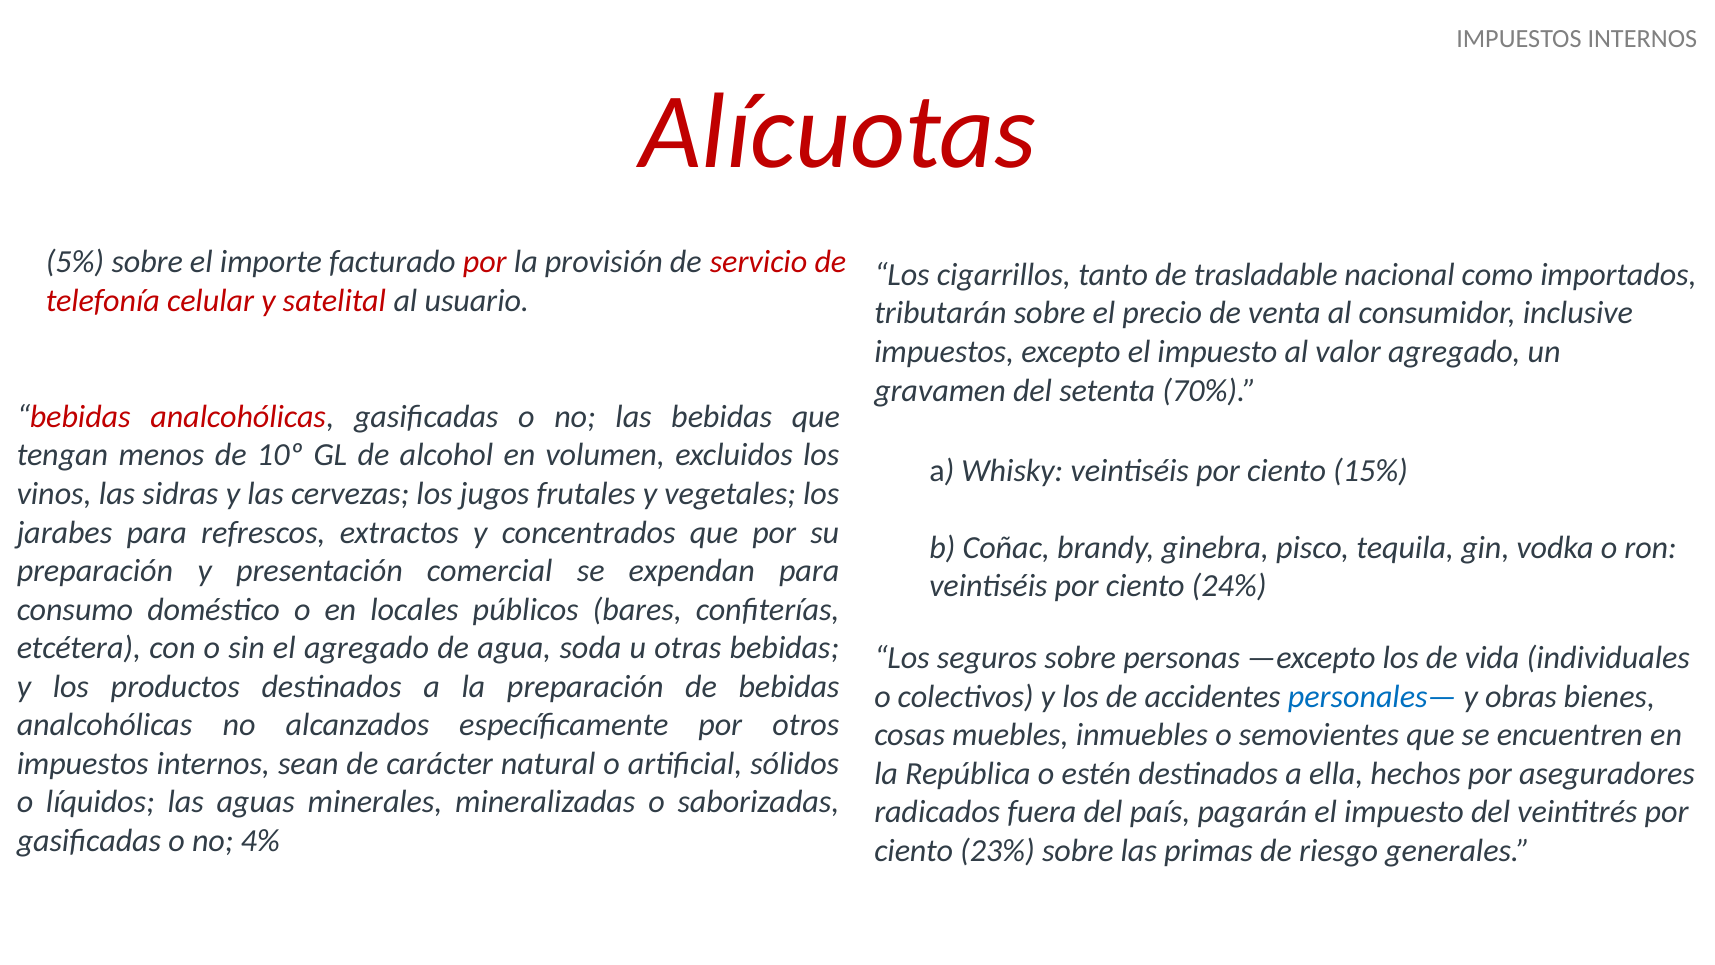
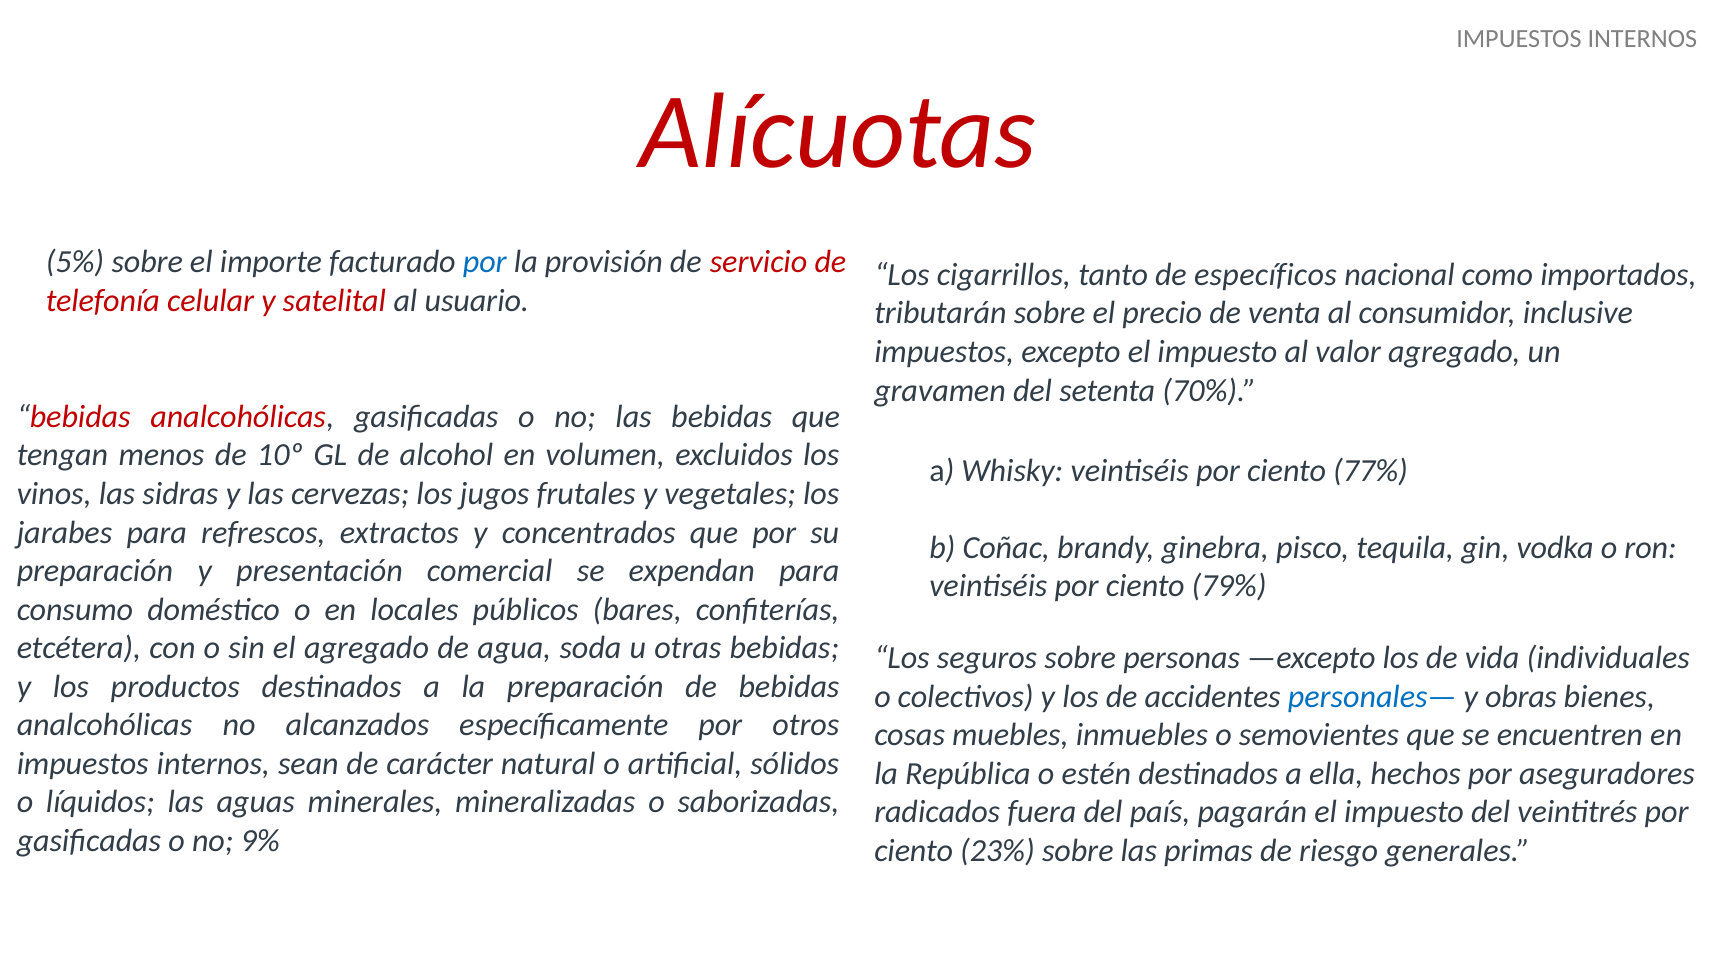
por colour: red -> blue (485, 262)
trasladable: trasladable -> específicos (1265, 275)
15%: 15% -> 77% (1371, 471)
24%: 24% -> 79% (1229, 586)
4%: 4% -> 9% (260, 841)
